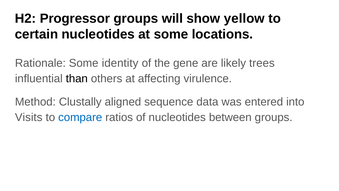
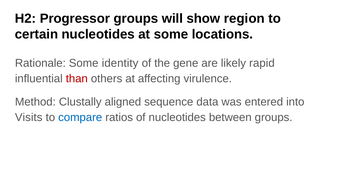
yellow: yellow -> region (244, 18)
trees: trees -> rapid (262, 63)
than colour: black -> red (77, 79)
